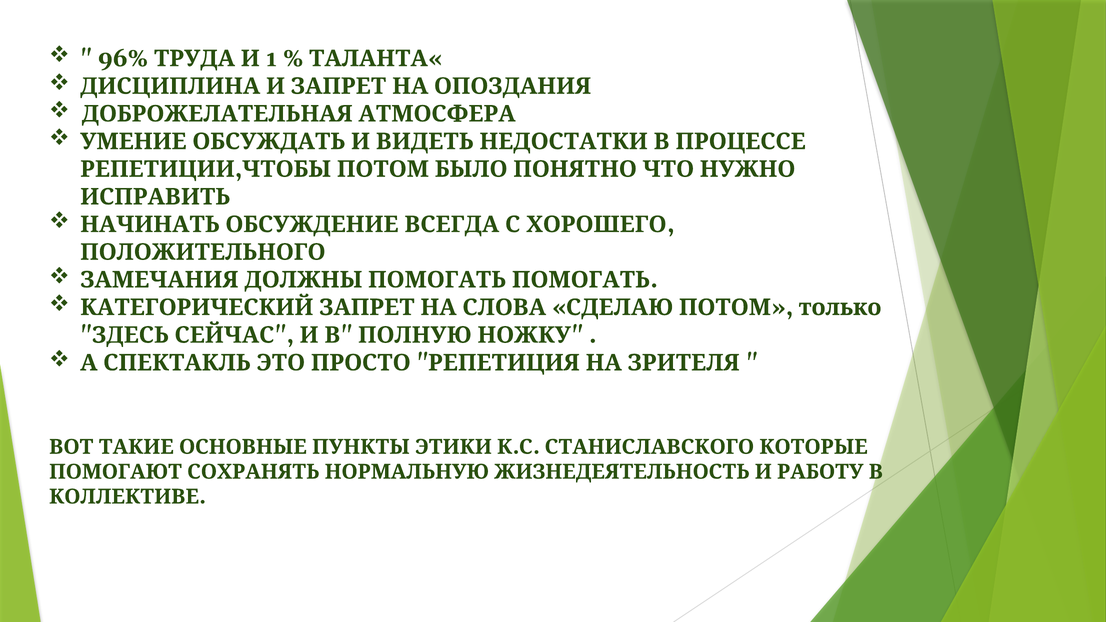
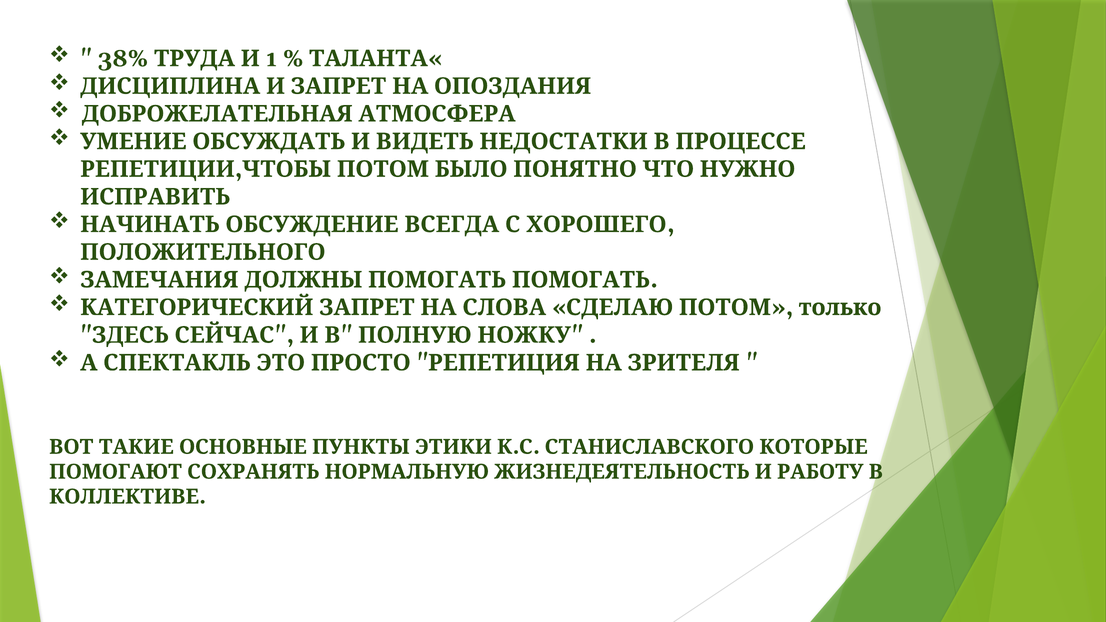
96%: 96% -> 38% (123, 59)
